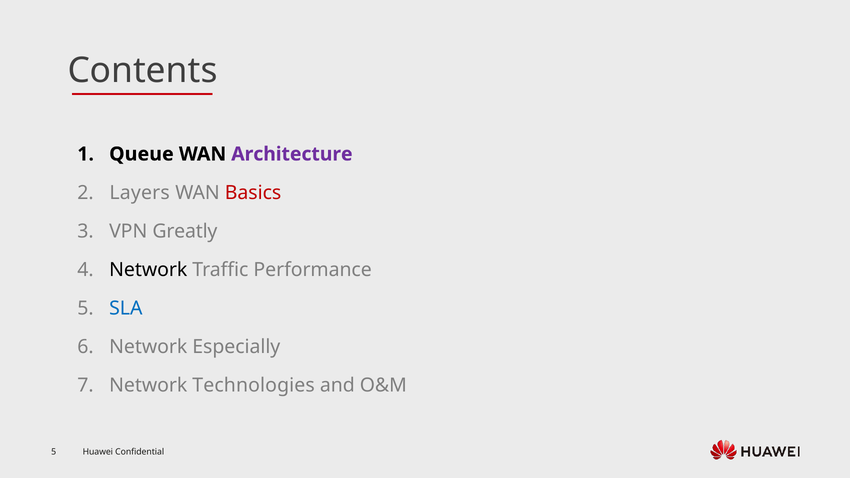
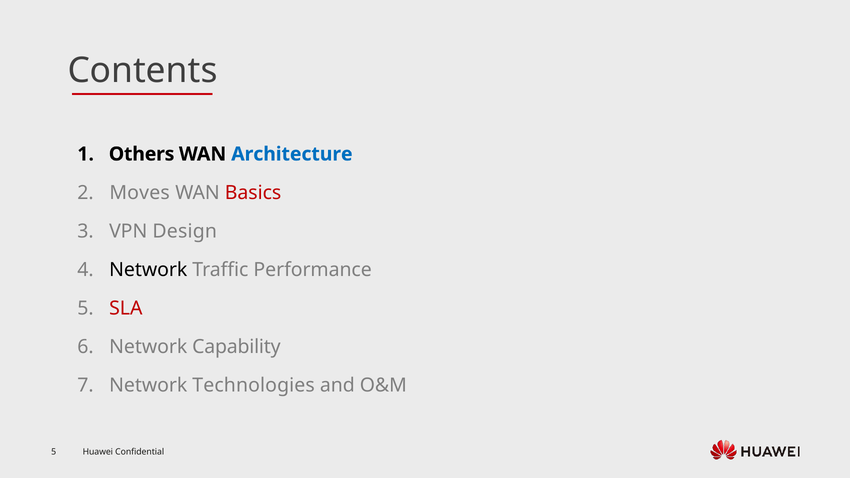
Queue: Queue -> Others (142, 154)
Architecture colour: purple -> blue (292, 154)
Layers: Layers -> Moves (140, 193)
Greatly: Greatly -> Design (185, 231)
SLA colour: blue -> red (126, 308)
Especially: Especially -> Capability (236, 347)
